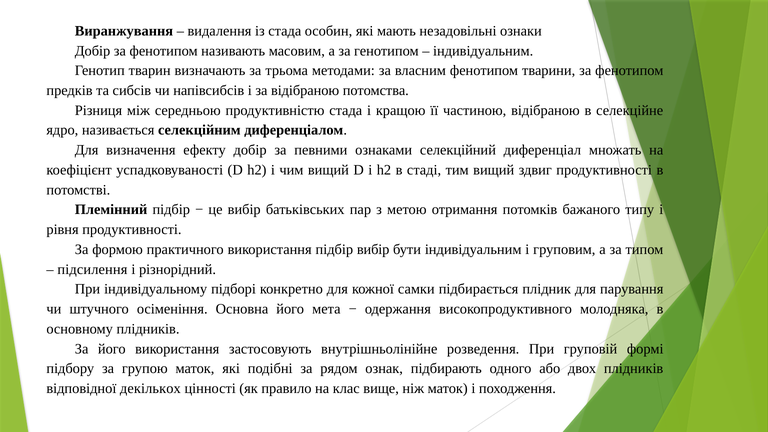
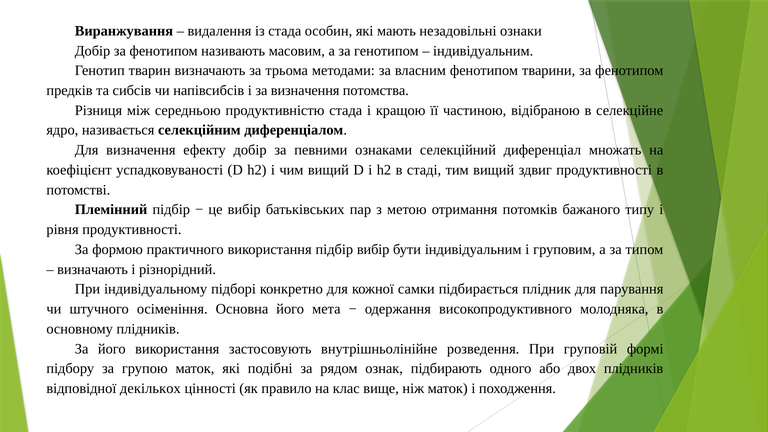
за відібраною: відібраною -> визначення (305, 91)
підсилення: підсилення -> визначають (93, 269)
